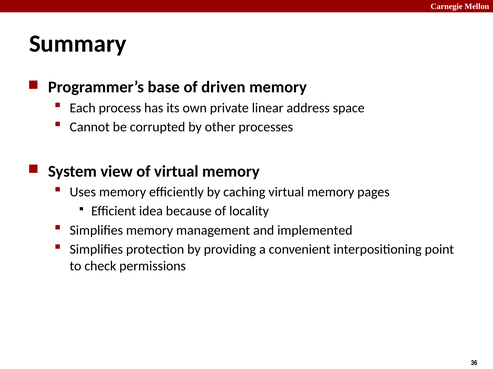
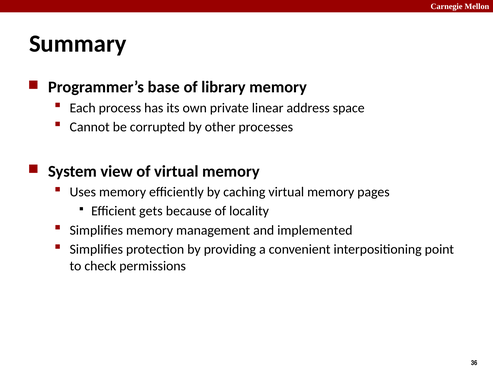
driven: driven -> library (223, 87)
idea: idea -> gets (151, 212)
